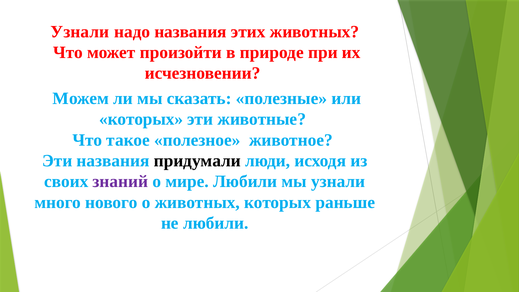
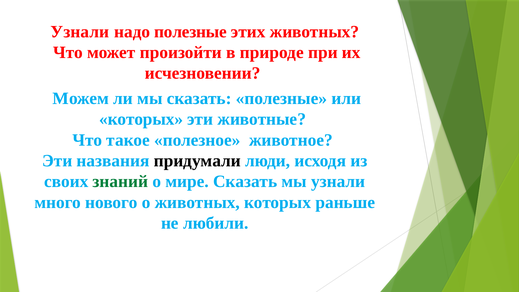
надо названия: названия -> полезные (191, 32)
знаний colour: purple -> green (120, 182)
мире Любили: Любили -> Сказать (245, 182)
